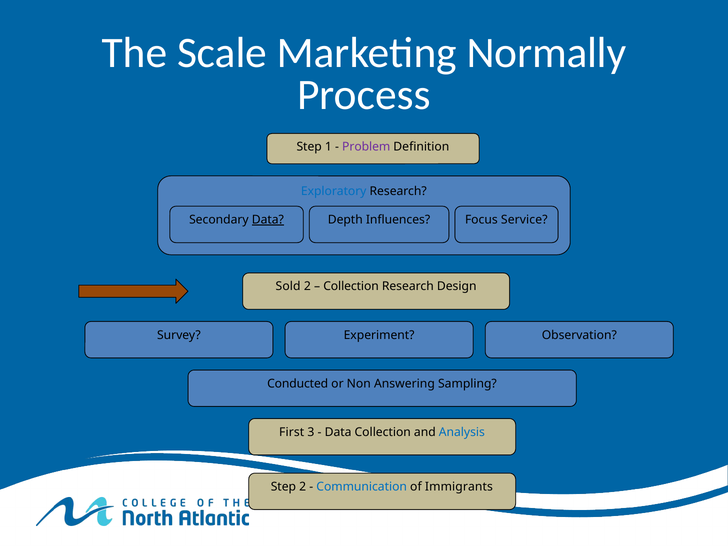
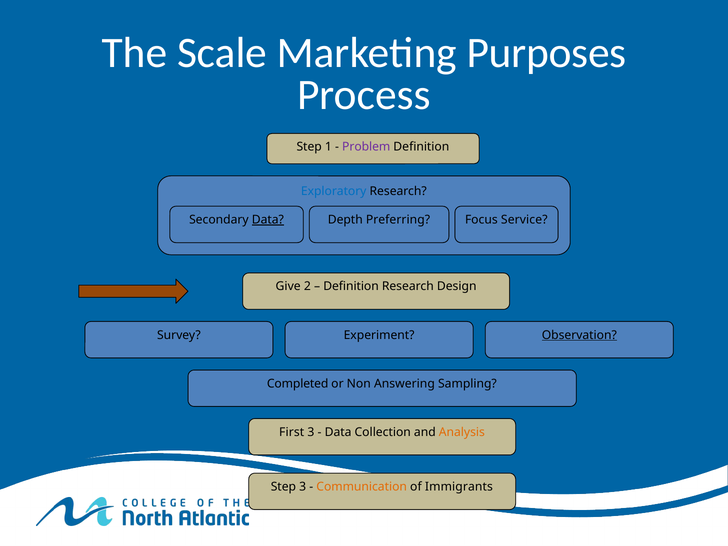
Normally: Normally -> Purposes (547, 53)
Influences: Influences -> Preferring (398, 220)
Sold: Sold -> Give (288, 286)
Collection: Collection -> Definition (351, 286)
Observation underline: none -> present (579, 335)
Conducted: Conducted -> Completed (298, 384)
Analysis colour: blue -> orange (462, 432)
Step 2: 2 -> 3 (303, 487)
Communication colour: blue -> orange (362, 487)
